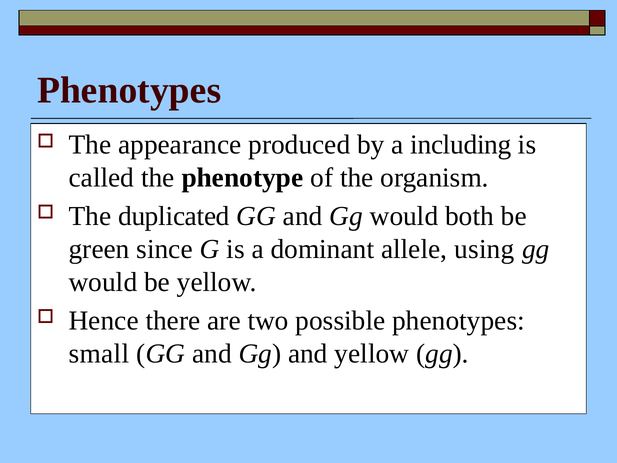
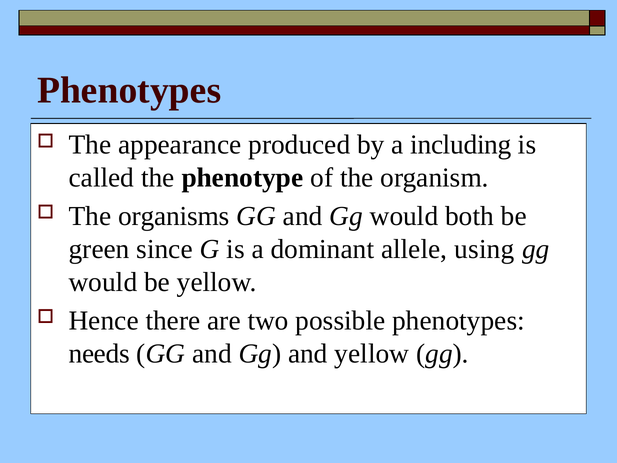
duplicated: duplicated -> organisms (174, 216)
small: small -> needs (99, 353)
